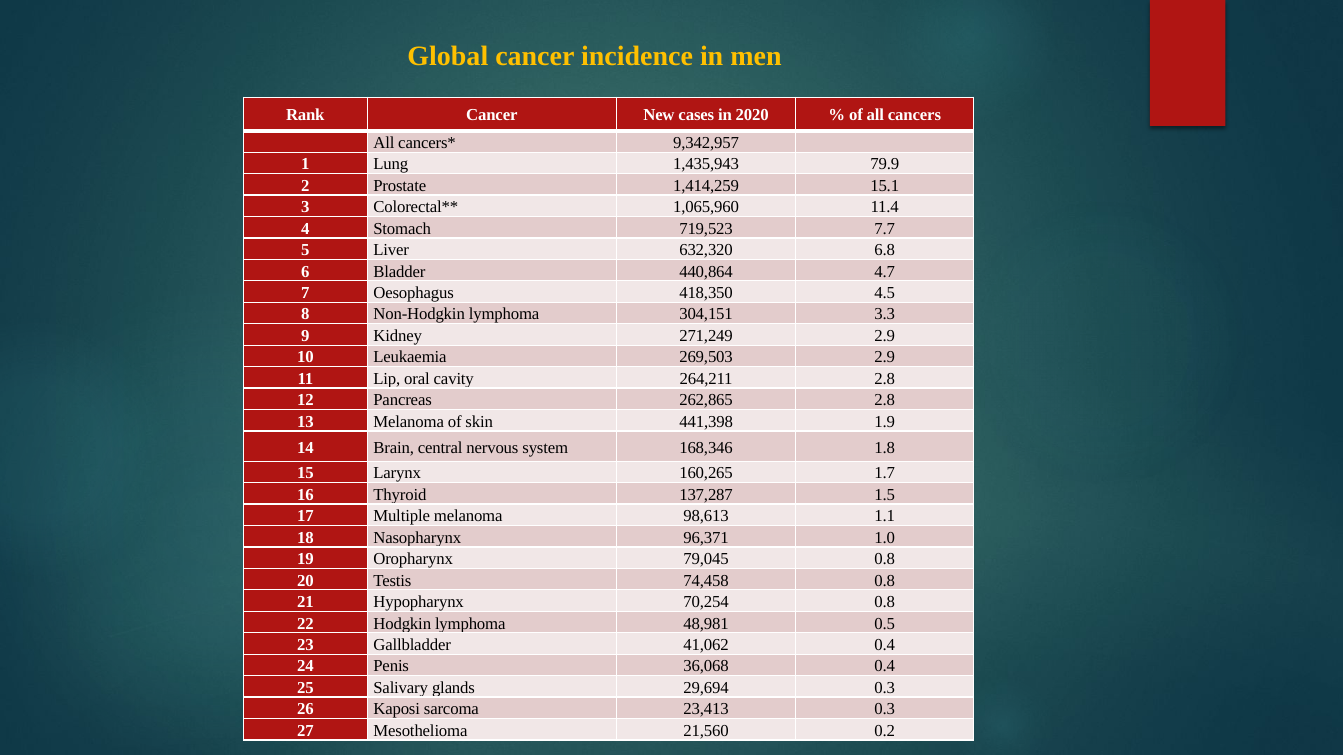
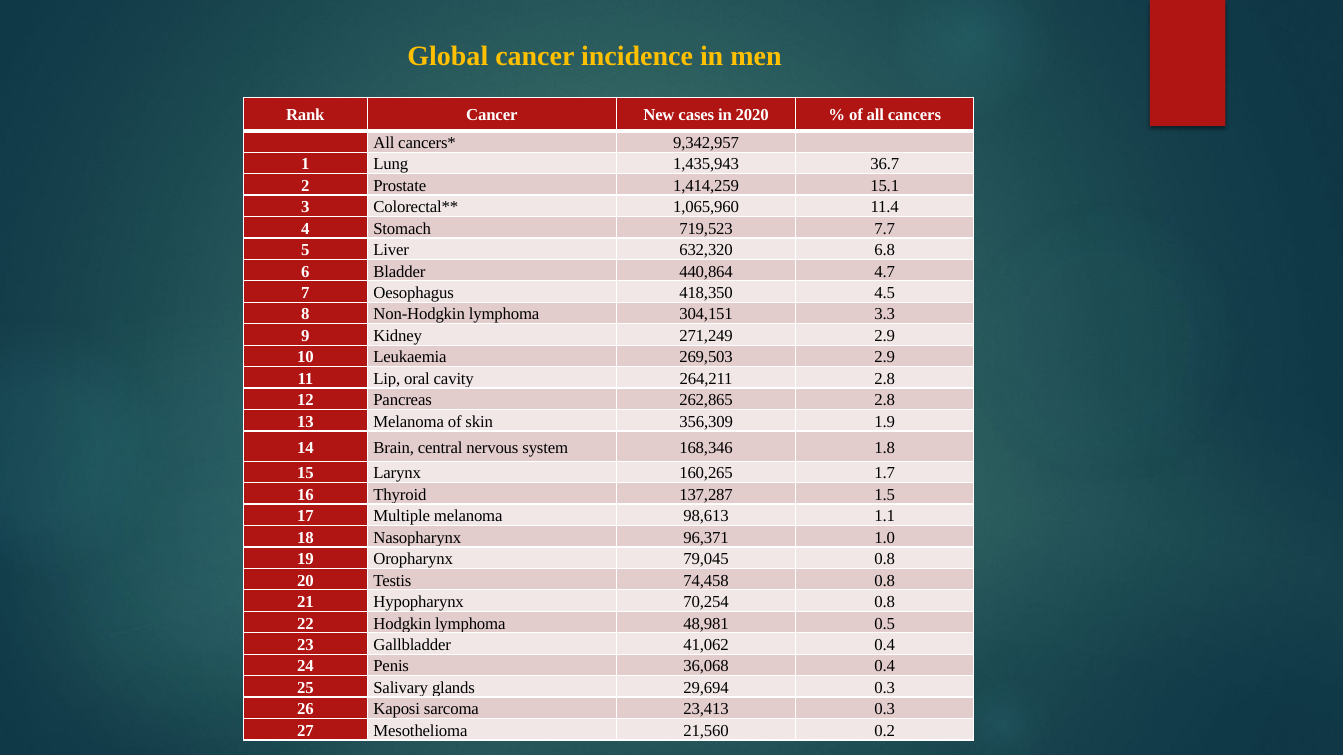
79.9: 79.9 -> 36.7 (885, 164)
441,398: 441,398 -> 356,309 (706, 422)
